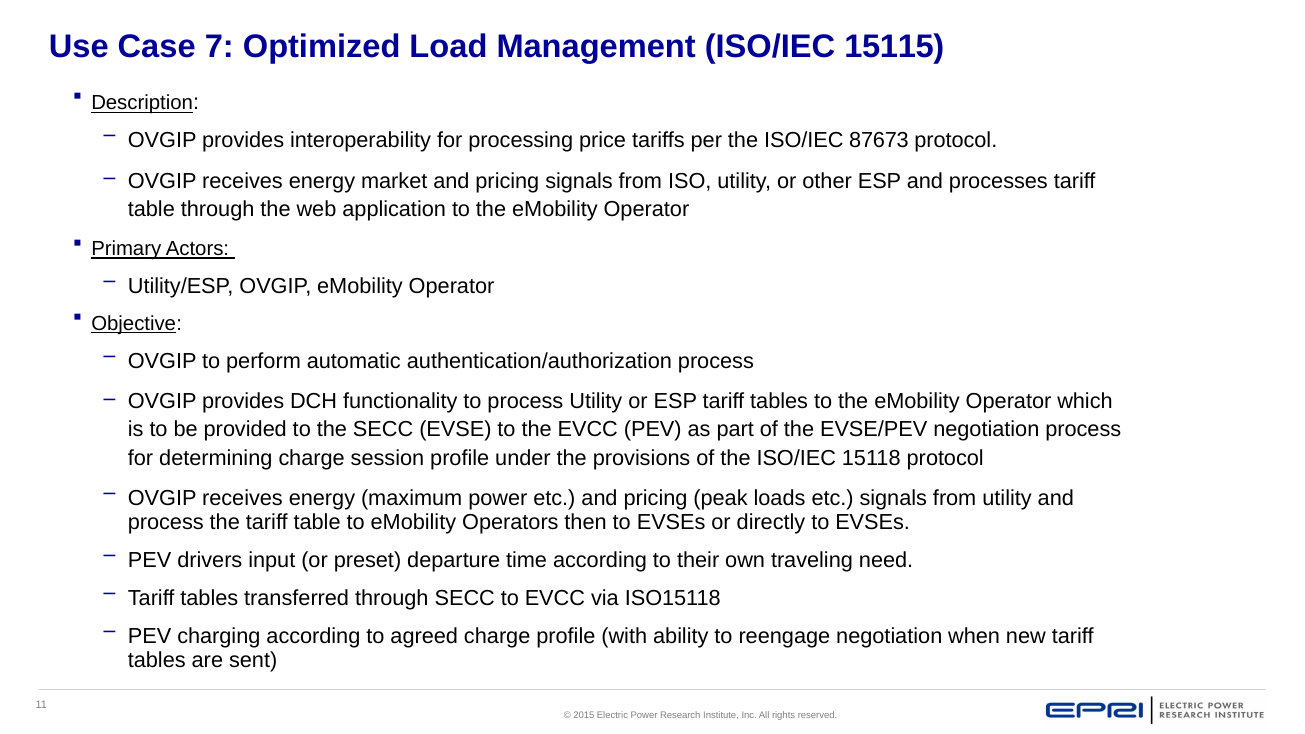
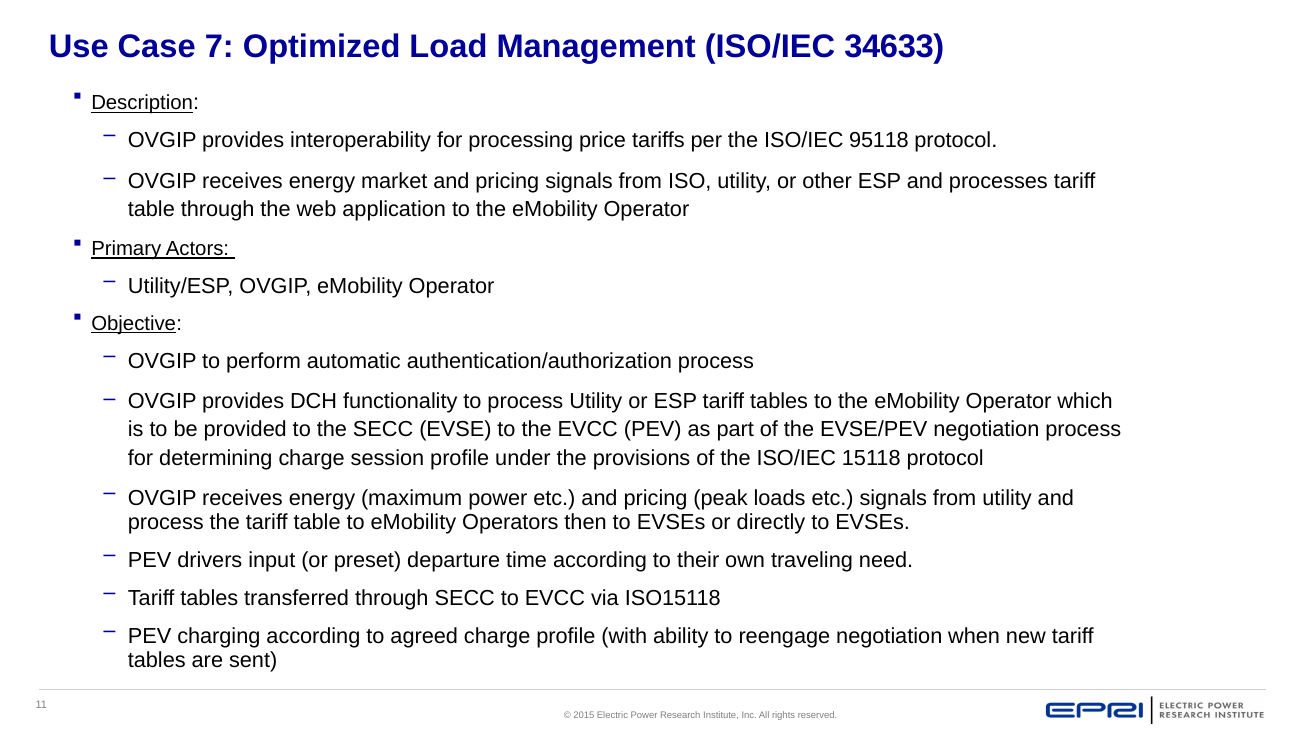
15115: 15115 -> 34633 (894, 46)
87673: 87673 -> 95118 (879, 141)
